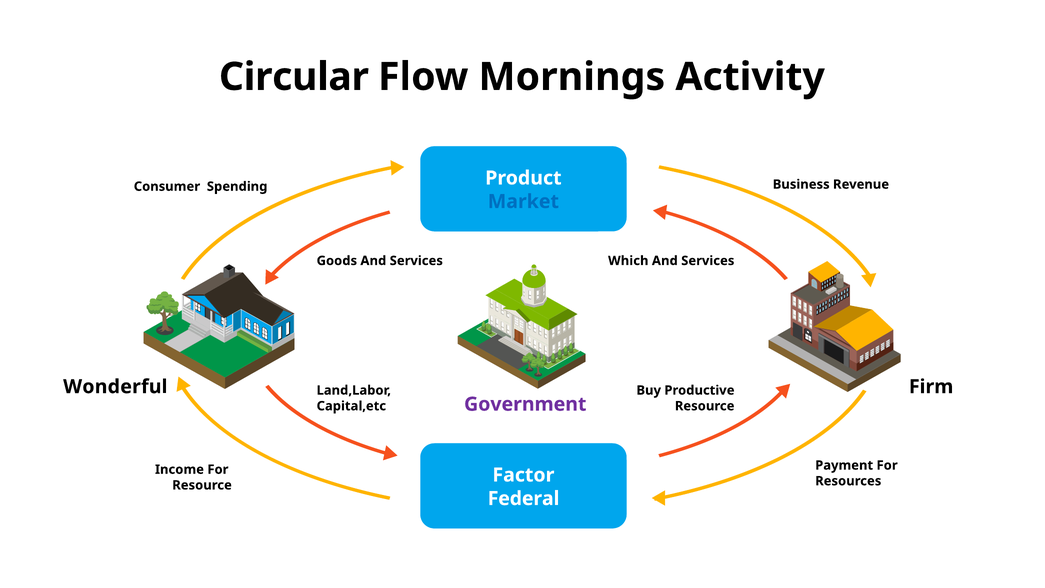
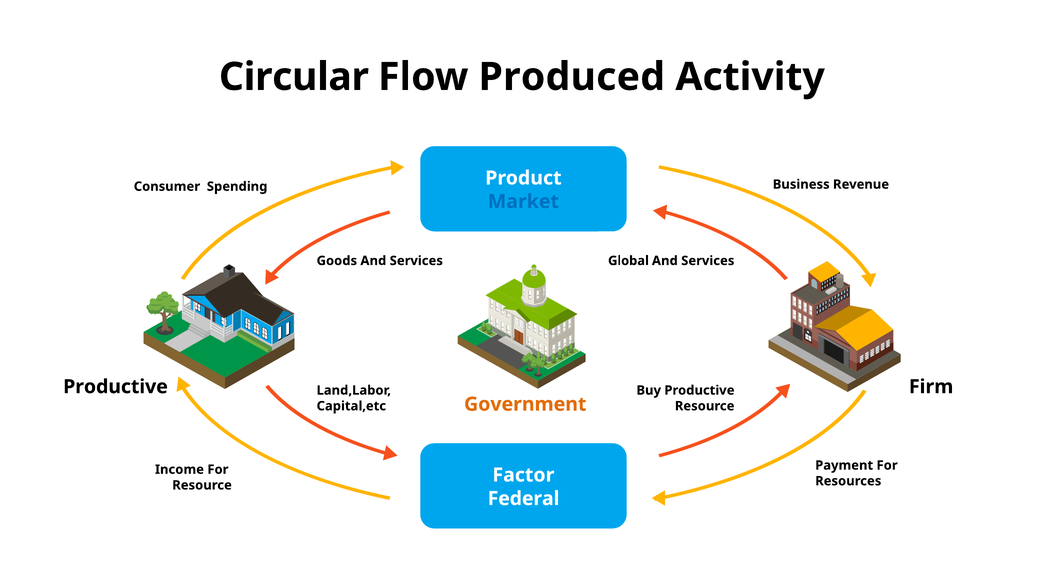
Mornings: Mornings -> Produced (572, 77)
Which: Which -> Global (628, 261)
Wonderful: Wonderful -> Productive (116, 387)
Government colour: purple -> orange (525, 404)
